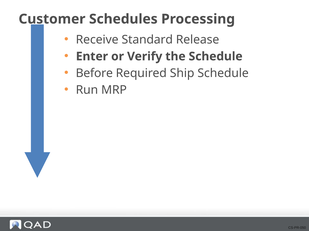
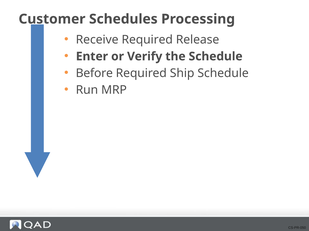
Receive Standard: Standard -> Required (147, 40)
